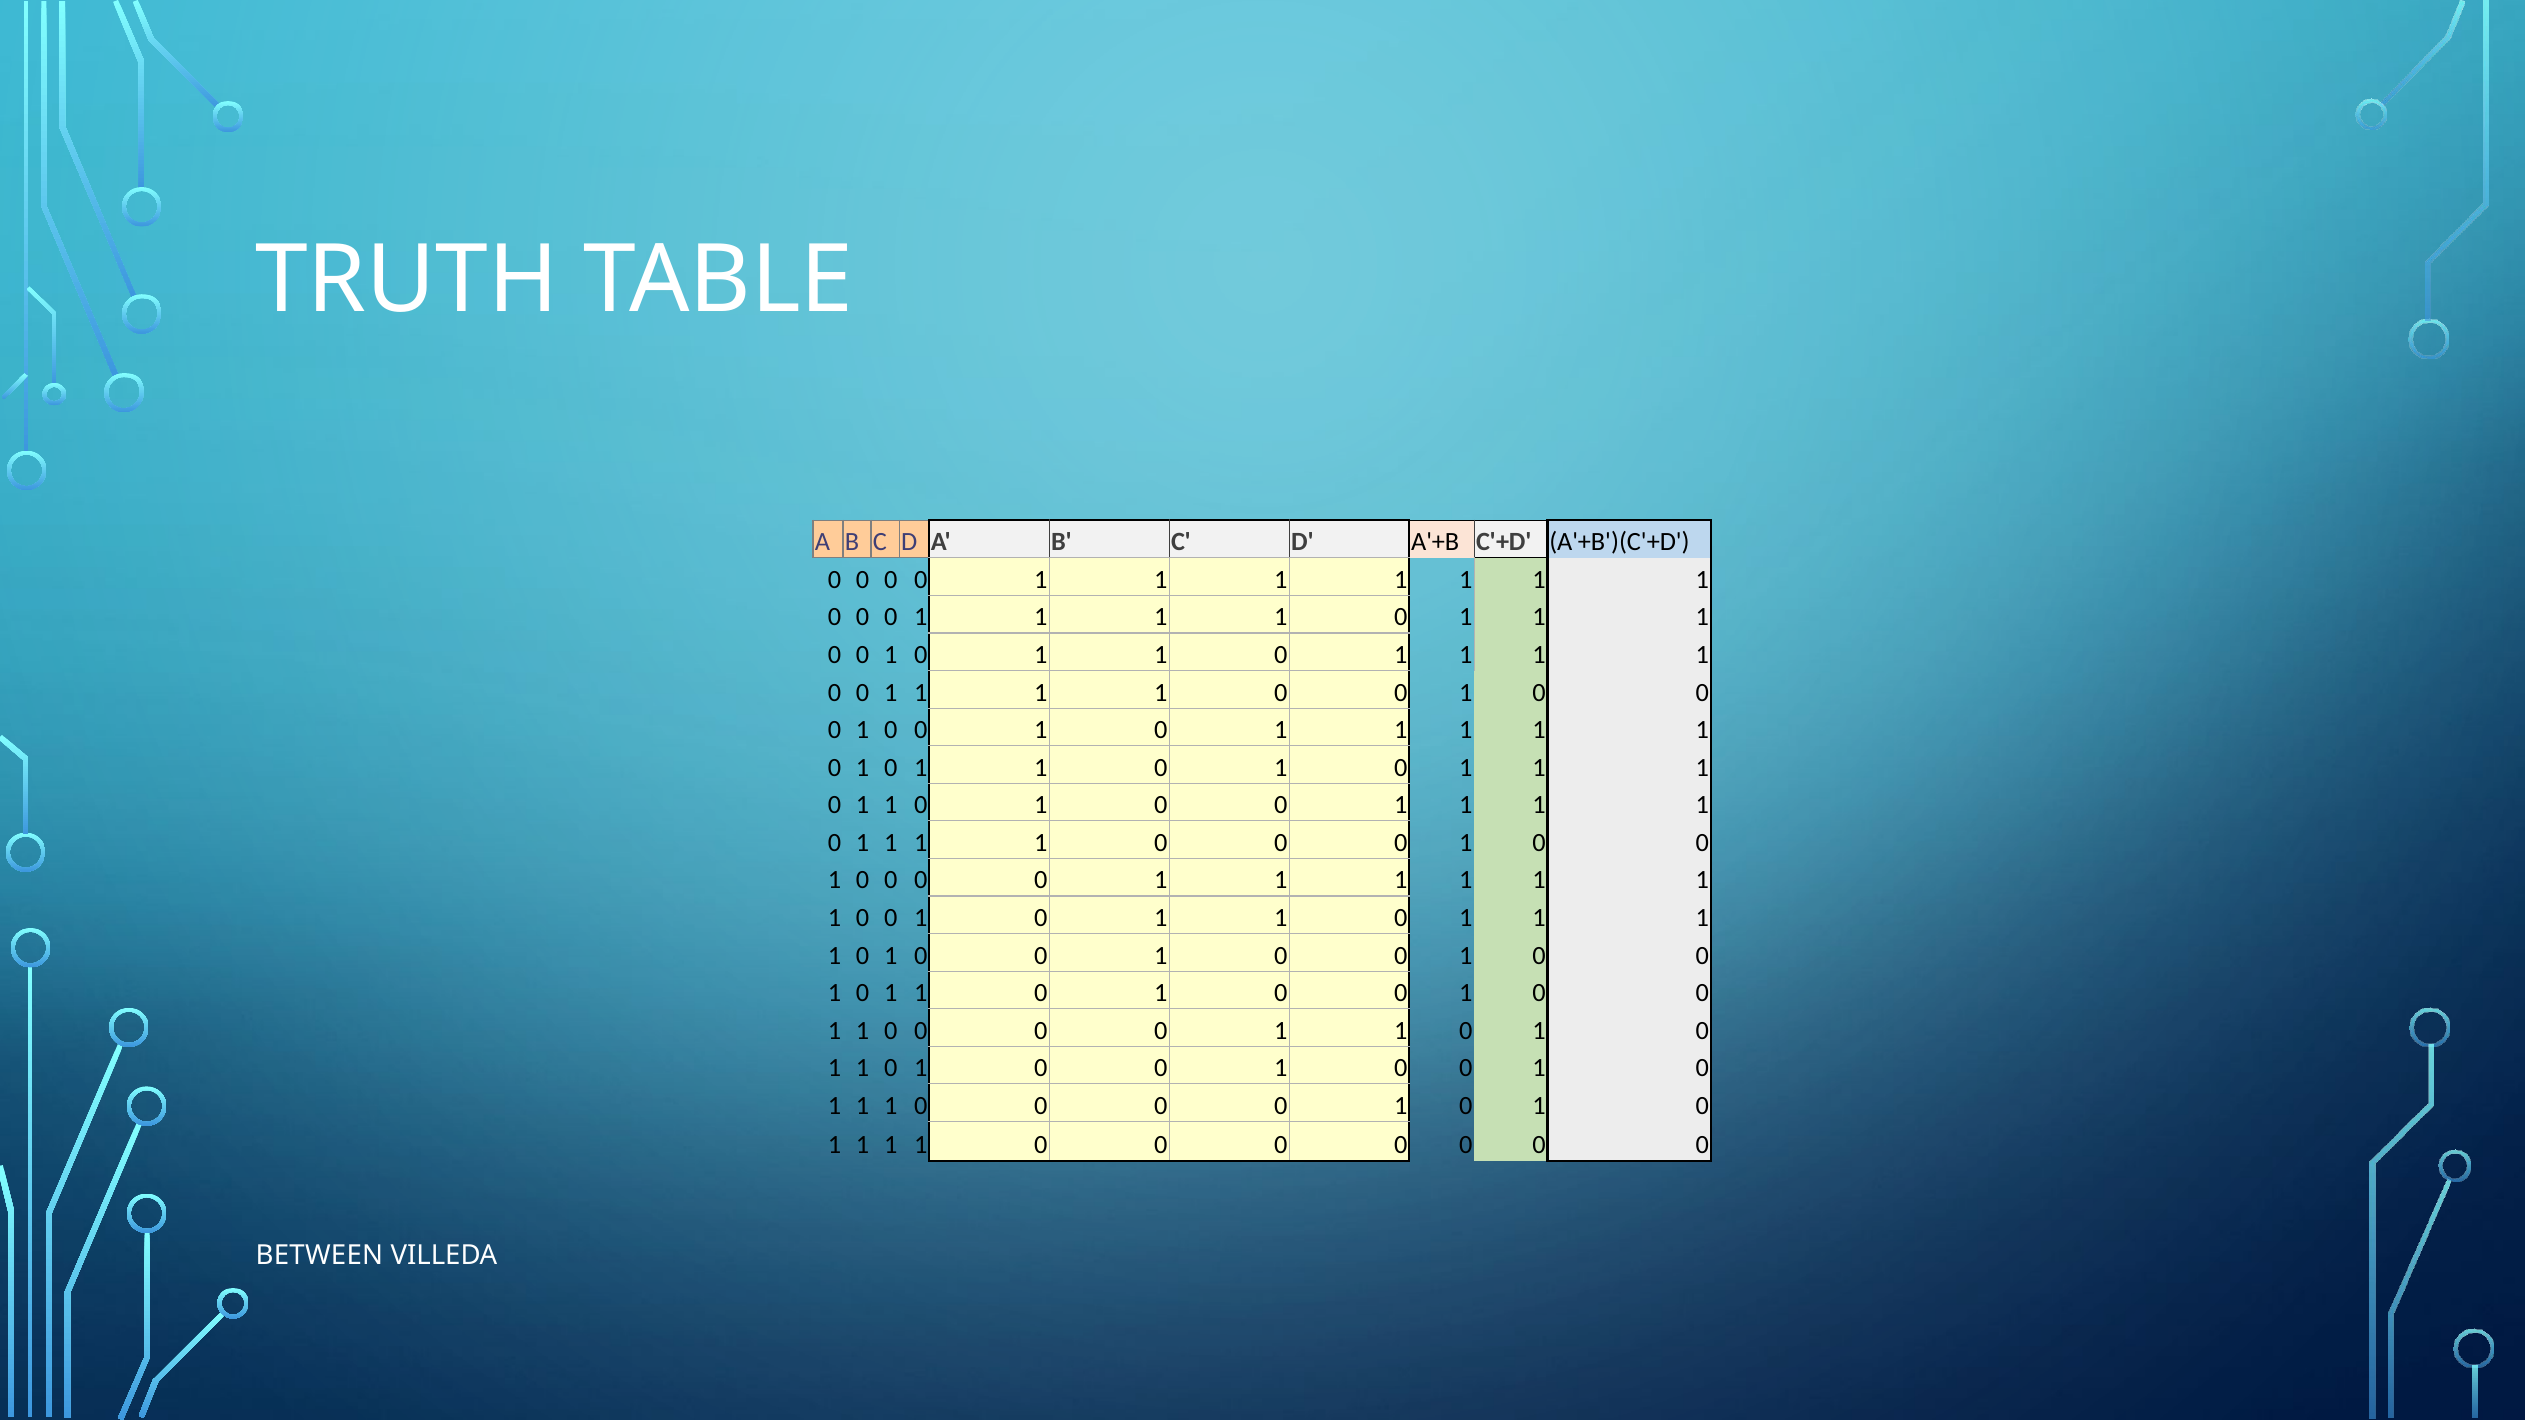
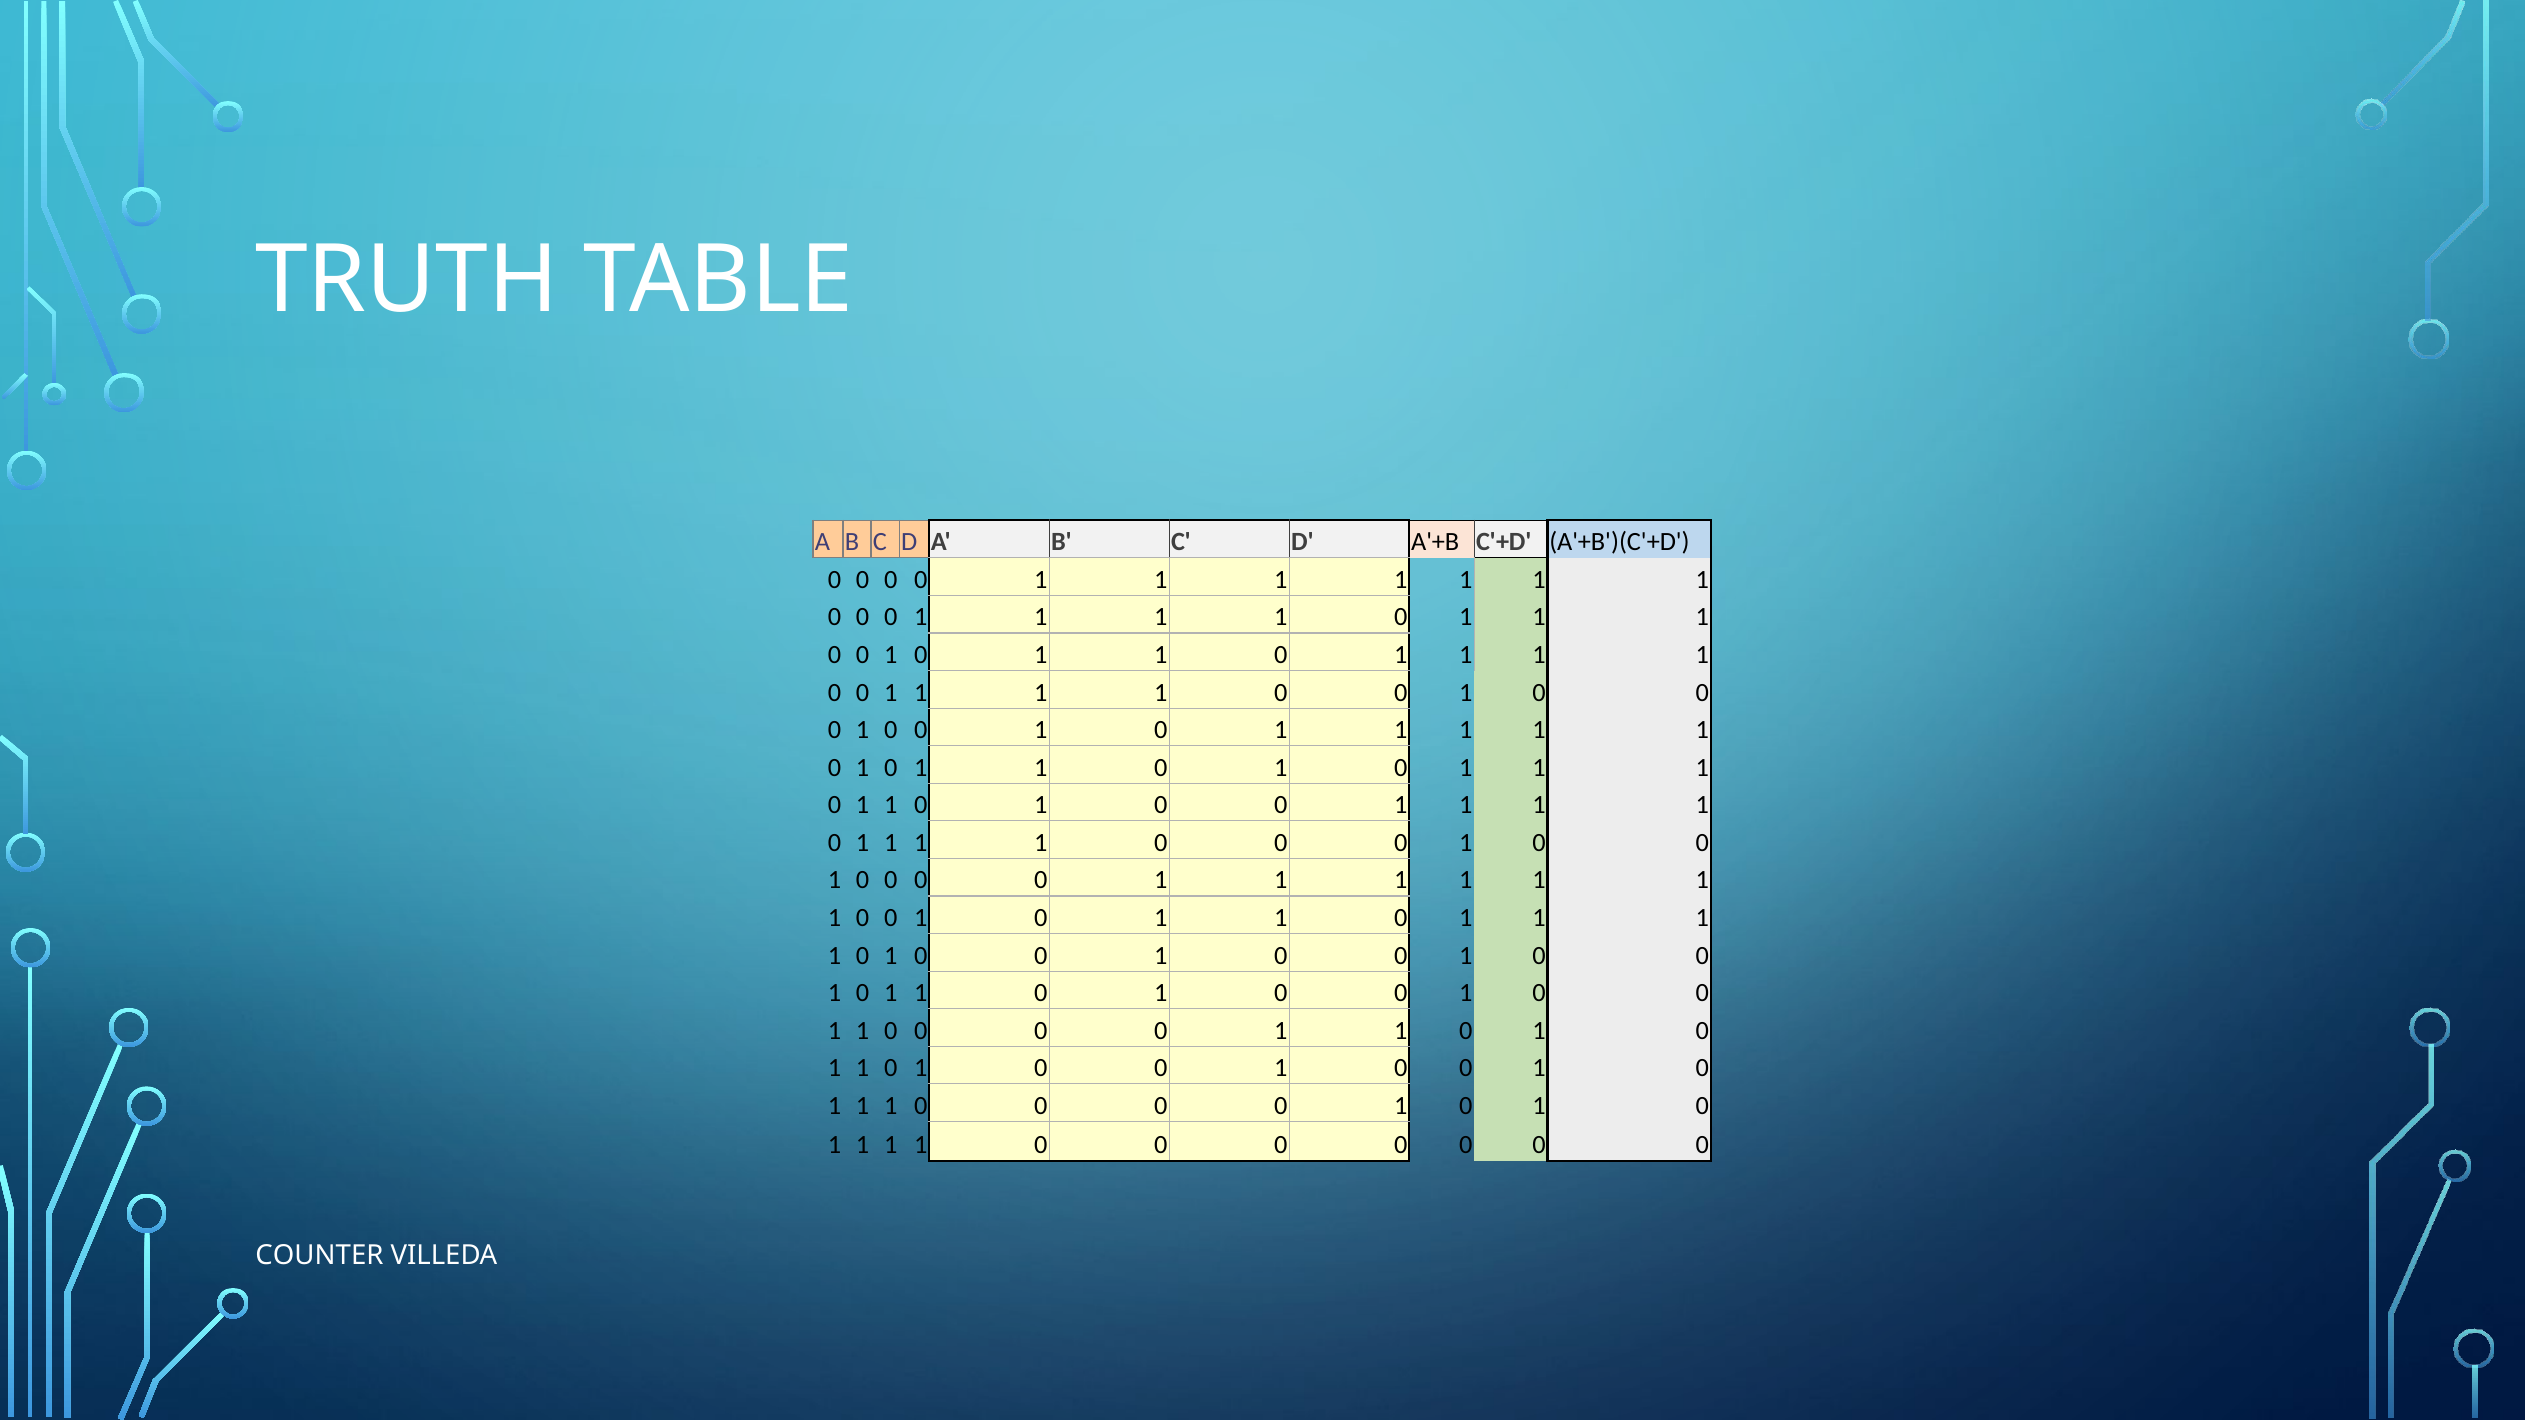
BETWEEN: BETWEEN -> COUNTER (319, 1256)
